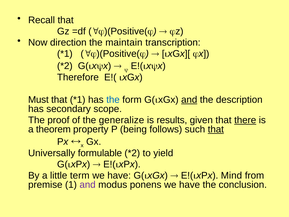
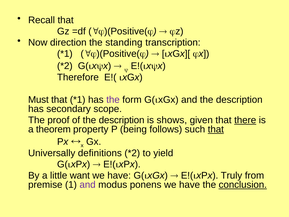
maintain: maintain -> standing (124, 42)
the colour: blue -> purple (113, 100)
and underline: present -> none (189, 100)
of the generalize: generalize -> description (122, 120)
results: results -> shows (172, 120)
formulable: formulable -> definitions (100, 153)
term: term -> want (80, 175)
Mind: Mind -> Truly (231, 175)
conclusion underline: none -> present (243, 184)
